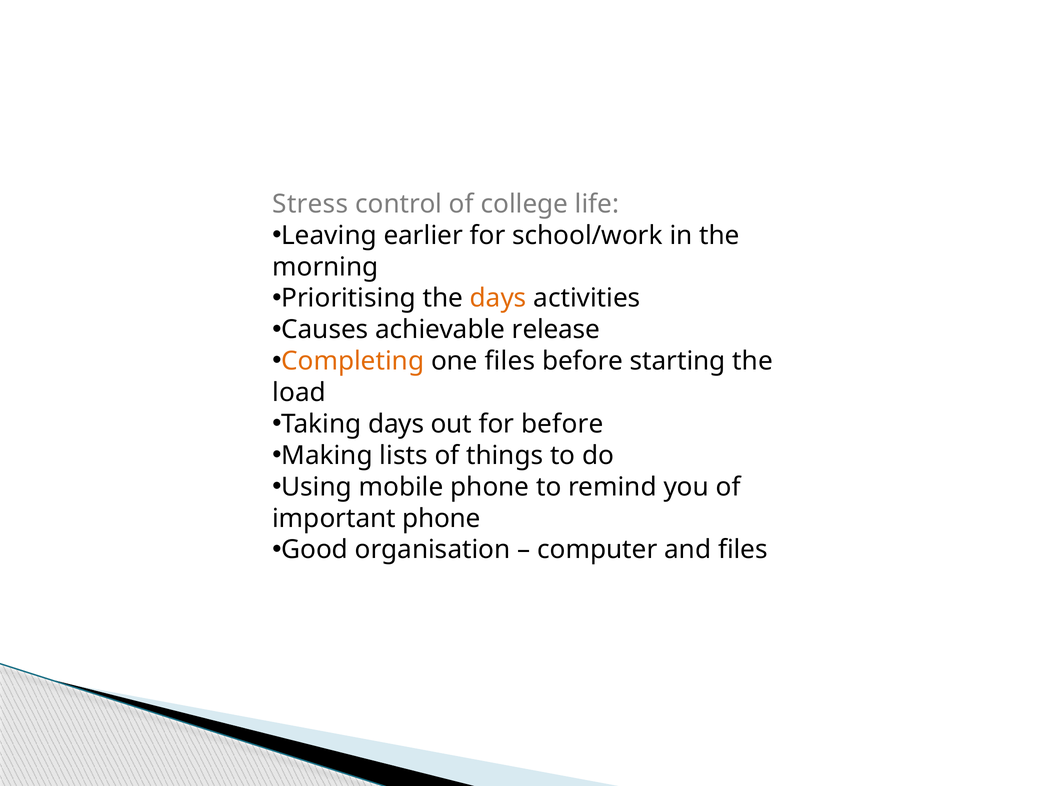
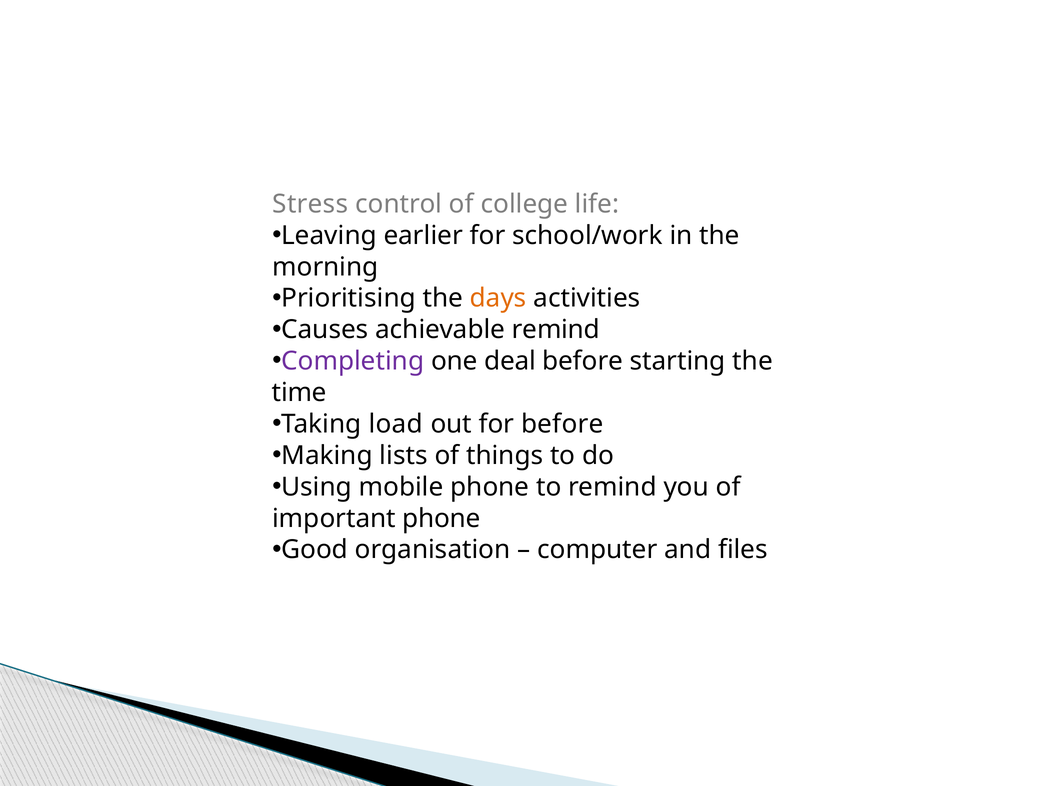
achievable release: release -> remind (556, 330)
Completing colour: orange -> purple (353, 361)
one files: files -> deal (510, 361)
load: load -> time (299, 393)
Taking days: days -> load (396, 424)
